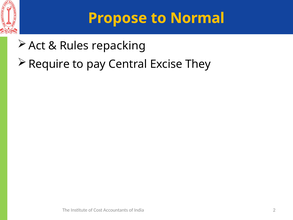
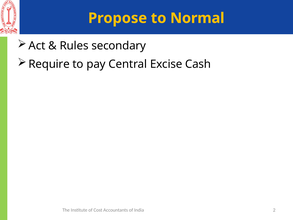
repacking: repacking -> secondary (119, 46)
They: They -> Cash (198, 64)
